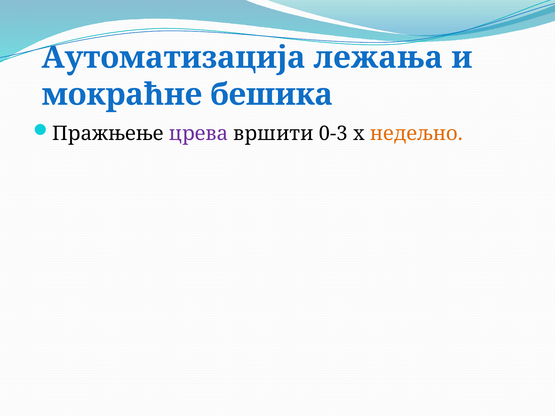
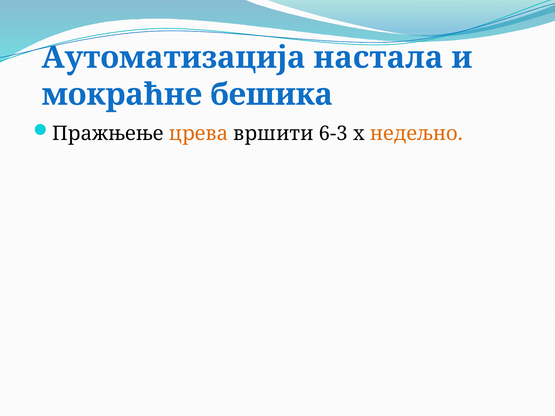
лежања: лежања -> настала (378, 58)
црева colour: purple -> orange (199, 134)
0-3: 0-3 -> 6-3 (333, 134)
